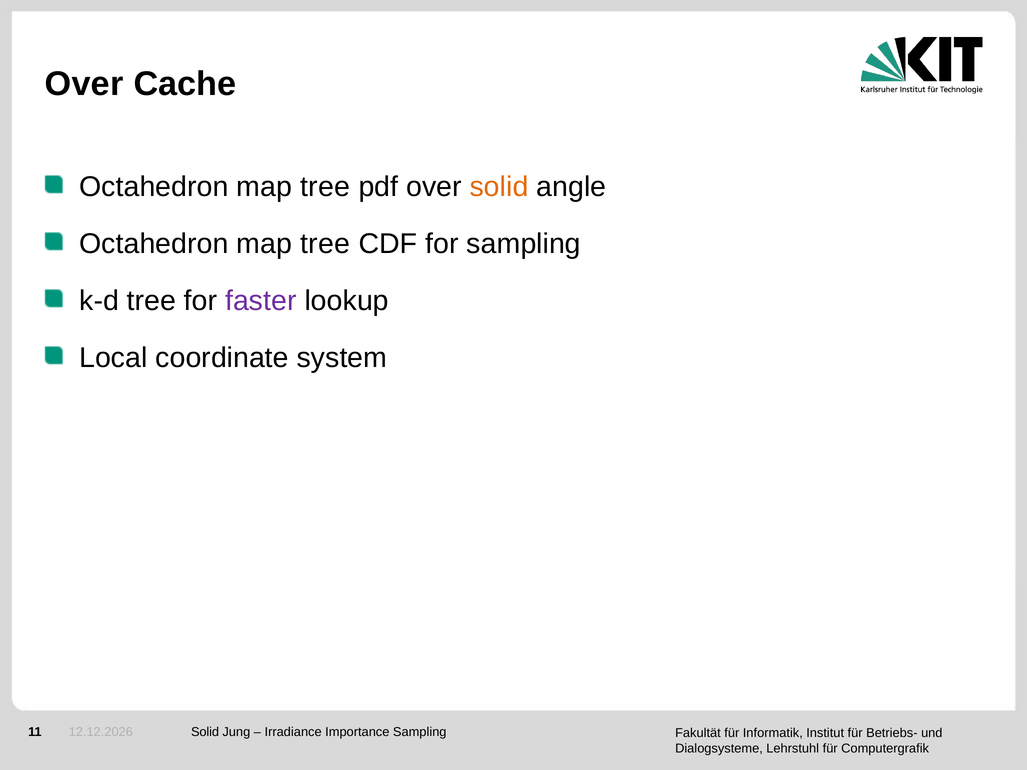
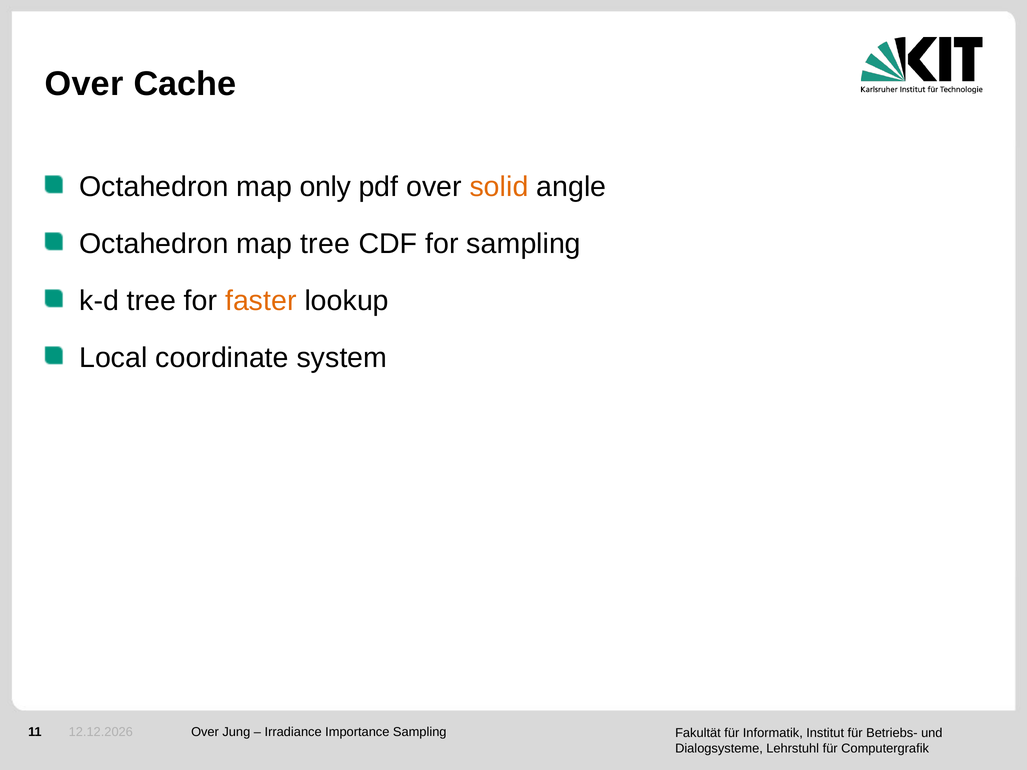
tree: tree -> only (325, 187)
faster colour: purple -> orange (261, 301)
Solid: Solid -> Over (205, 732)
